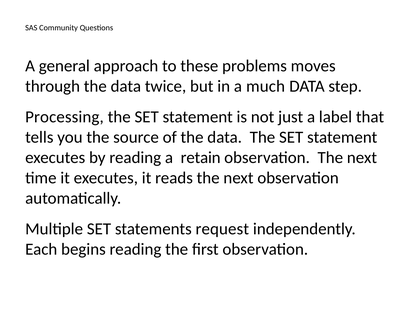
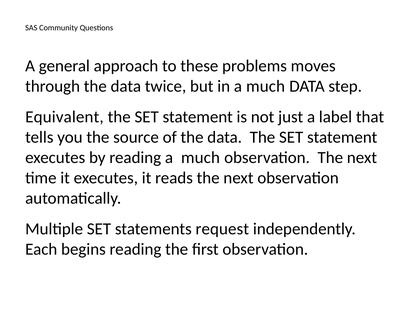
Processing: Processing -> Equivalent (64, 117)
reading a retain: retain -> much (200, 158)
